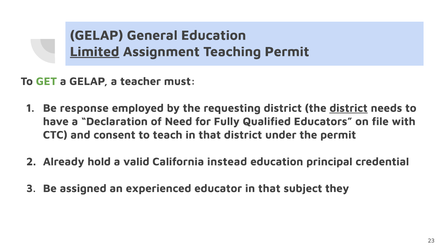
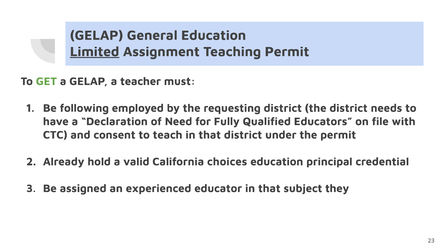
response: response -> following (84, 108)
district underline: present -> none (349, 108)
instead: instead -> choices (227, 162)
